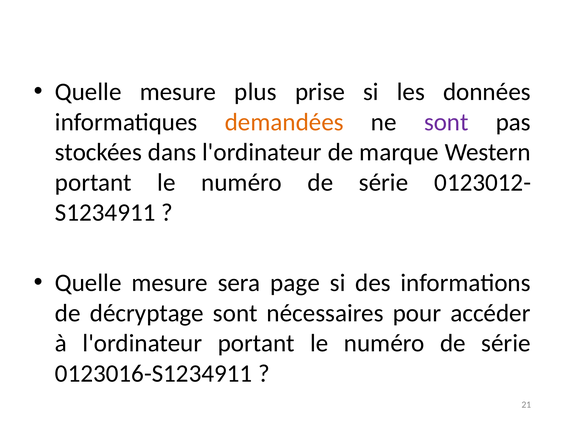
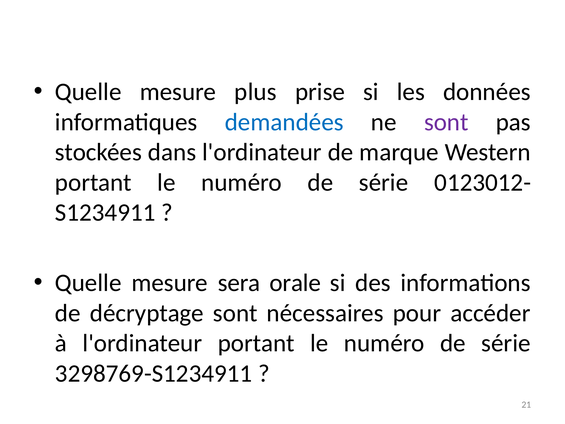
demandées colour: orange -> blue (284, 122)
page: page -> orale (295, 283)
0123016-S1234911: 0123016-S1234911 -> 3298769-S1234911 (154, 373)
